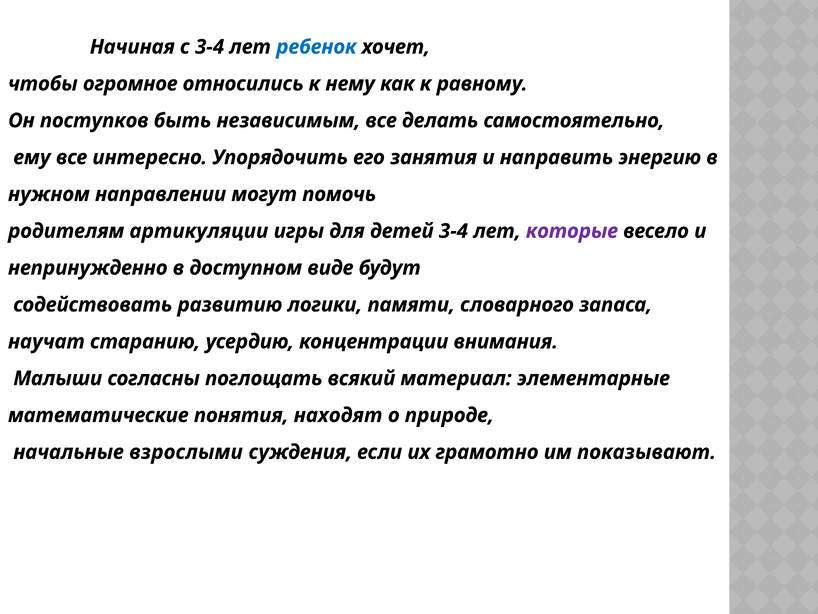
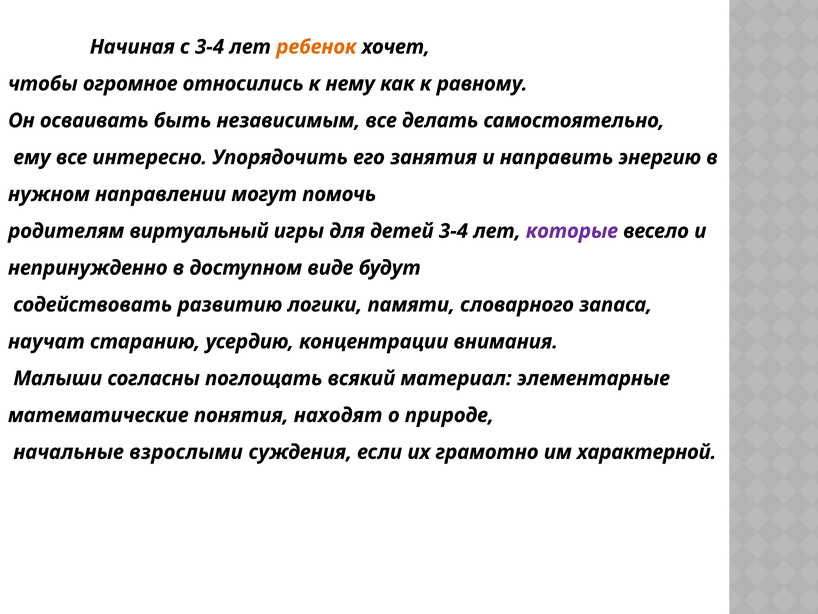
ребенок colour: blue -> orange (316, 47)
поступков: поступков -> осваивать (94, 120)
артикуляции: артикуляции -> виртуальный (199, 231)
показывают: показывают -> характерной (647, 452)
